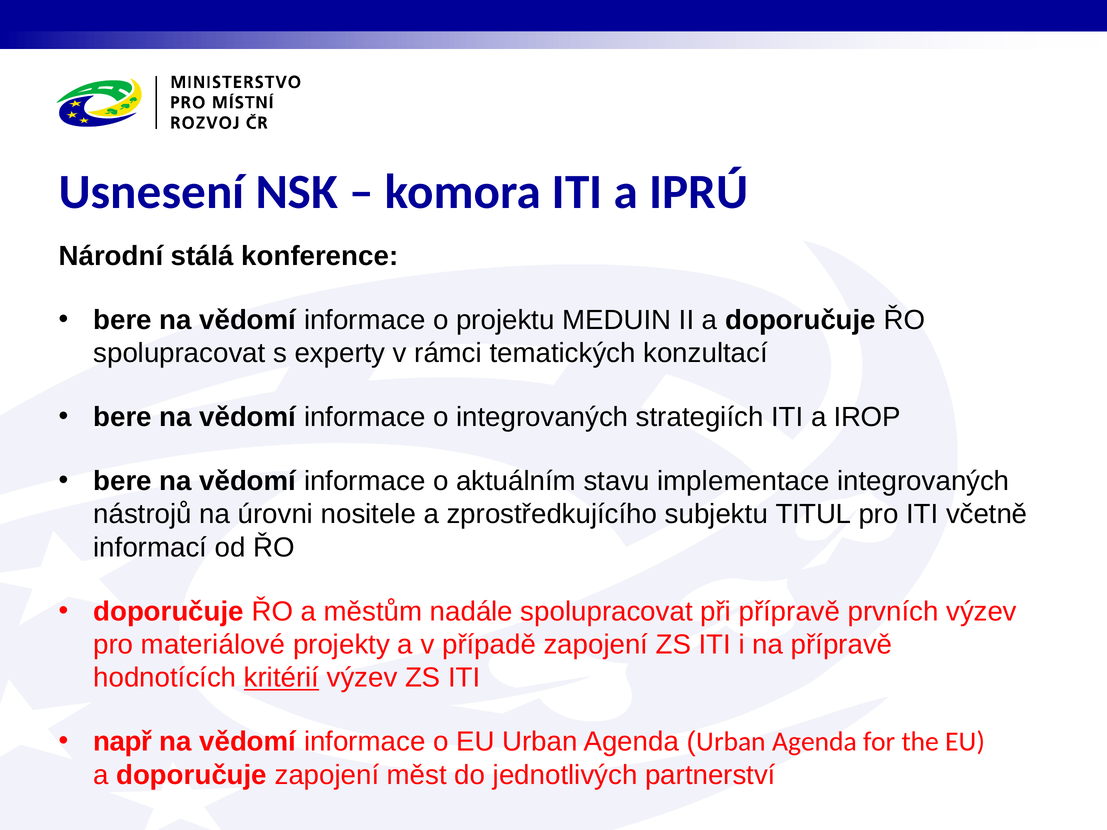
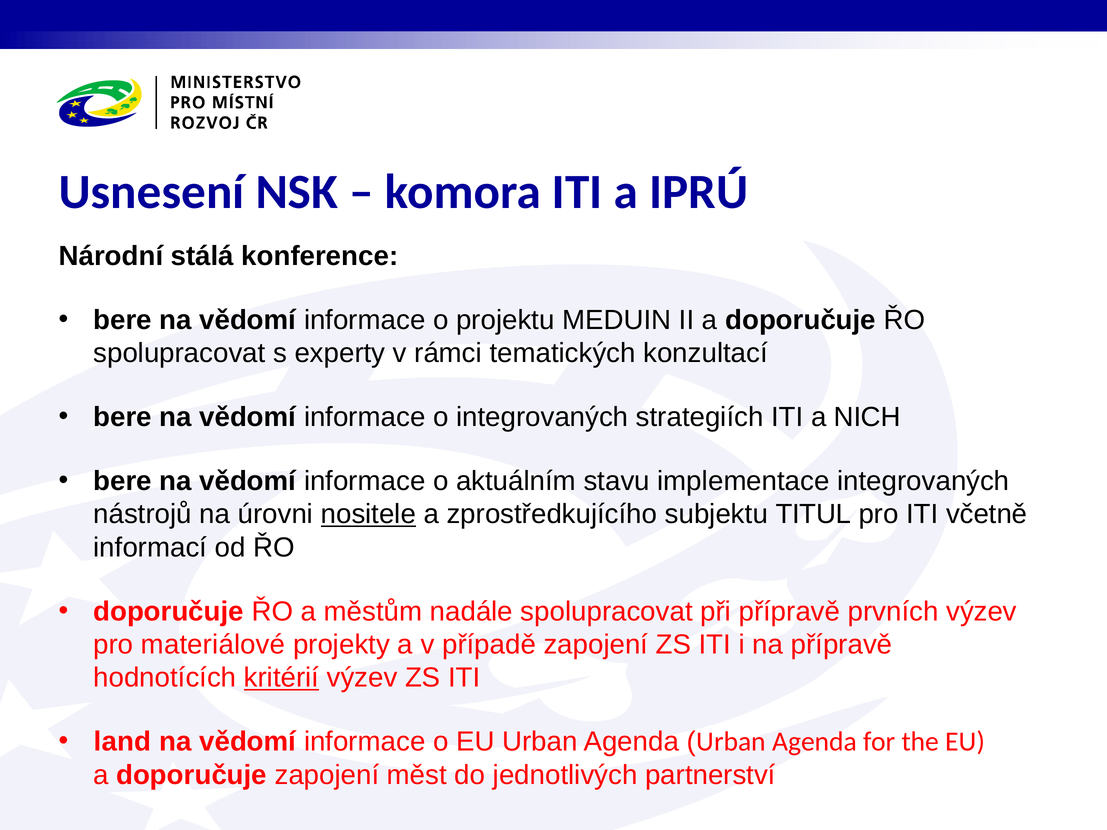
IROP: IROP -> NICH (867, 417)
nositele underline: none -> present (368, 514)
např: např -> land (122, 742)
